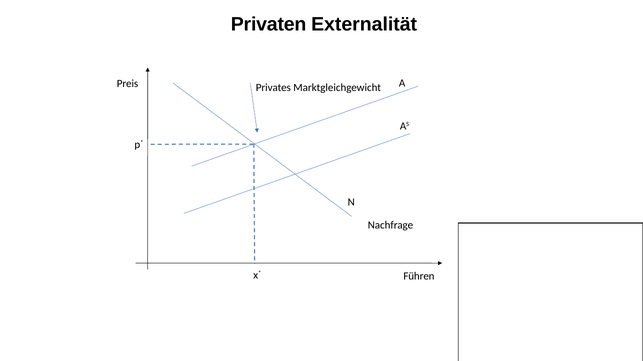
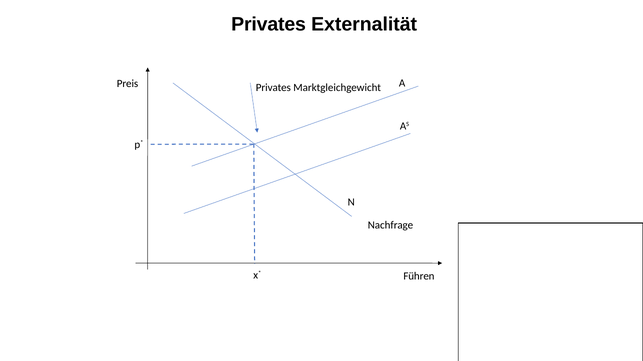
Privaten: Privaten -> Privates (269, 24)
